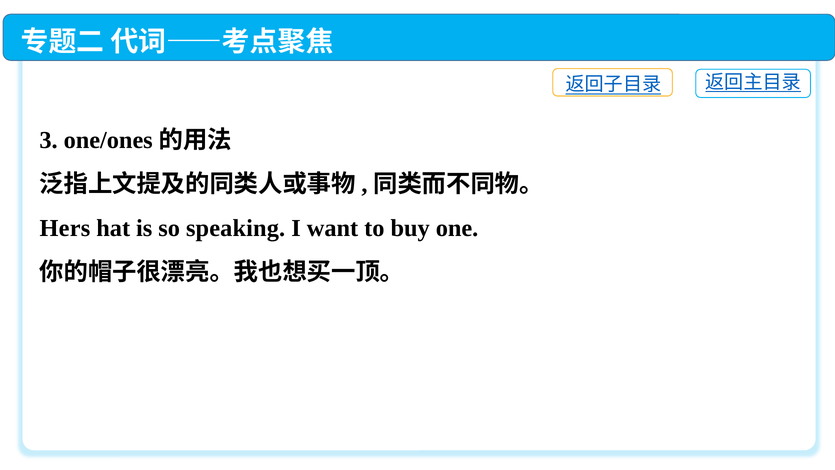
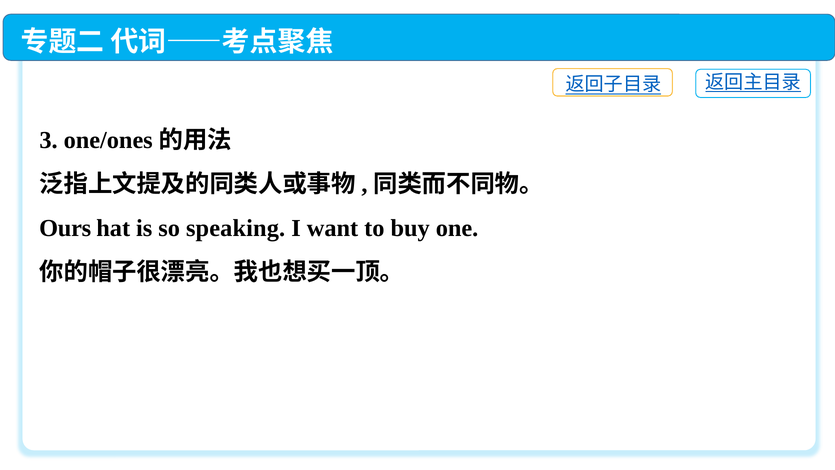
Hers: Hers -> Ours (65, 228)
